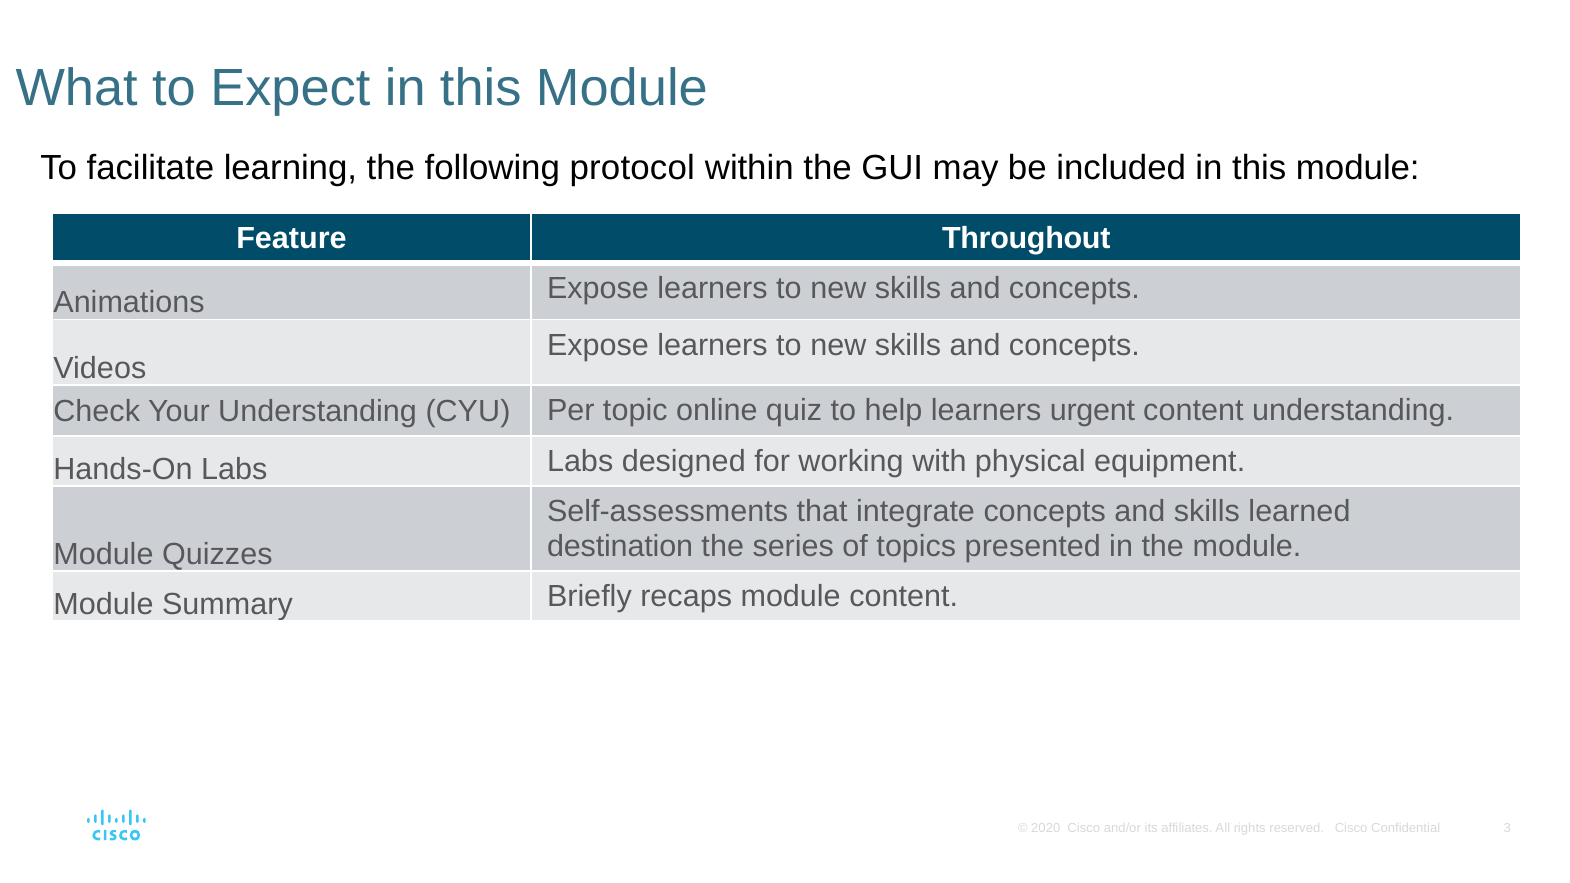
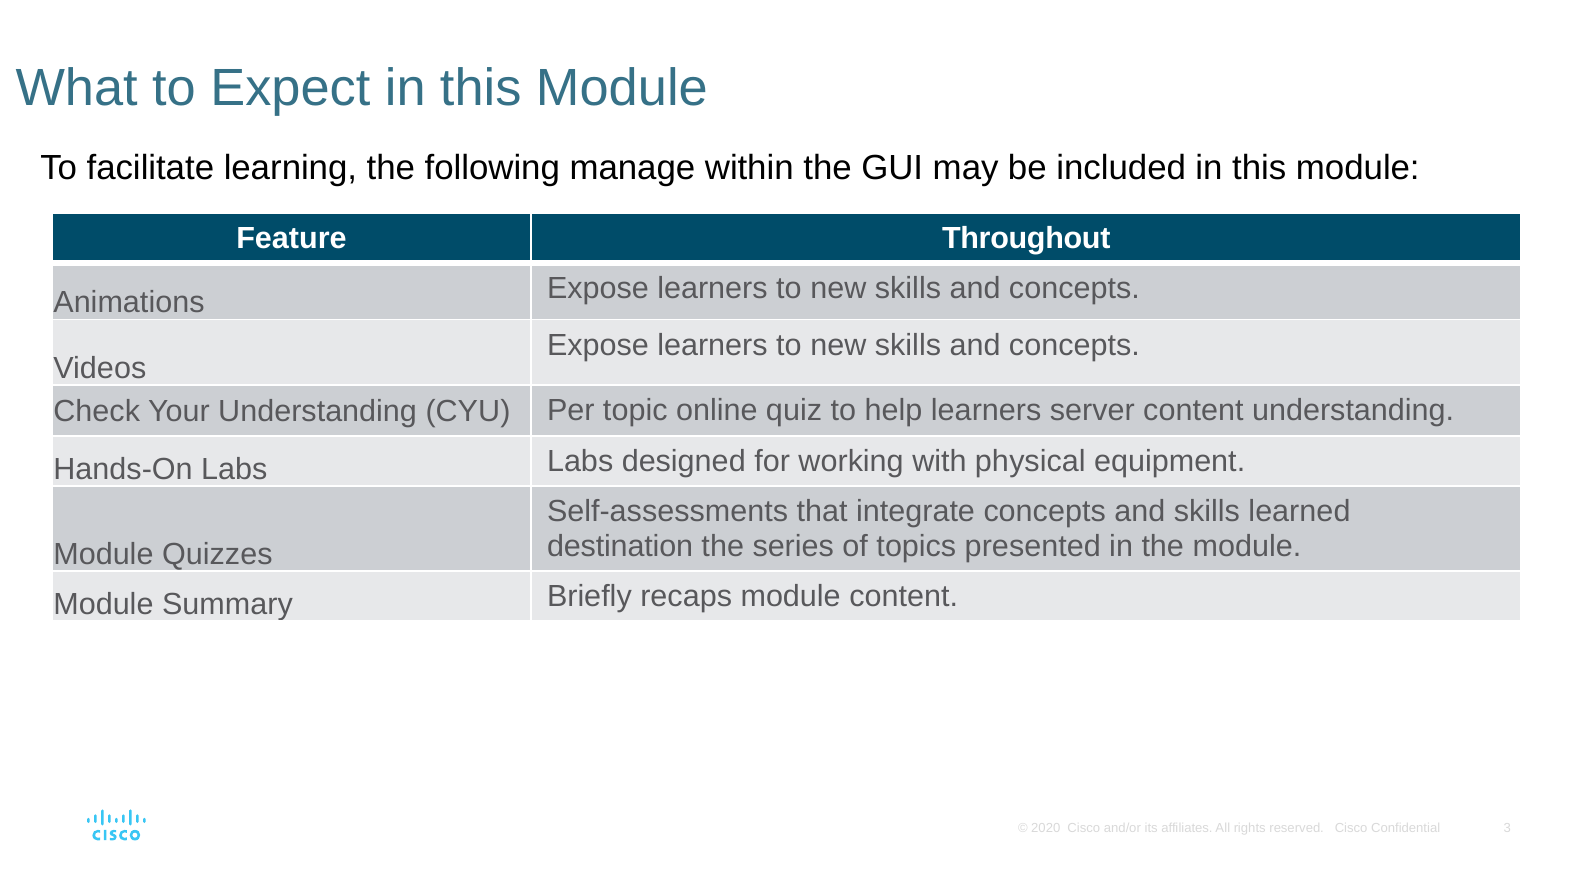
protocol: protocol -> manage (632, 168)
urgent: urgent -> server (1092, 410)
